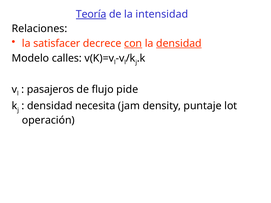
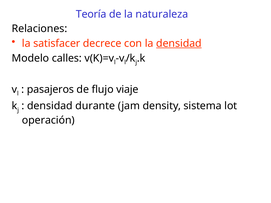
Teoría underline: present -> none (91, 14)
intensidad: intensidad -> naturaleza (162, 14)
con underline: present -> none (133, 44)
pide: pide -> viaje (127, 90)
necesita: necesita -> durante (95, 106)
puntaje: puntaje -> sistema (203, 106)
